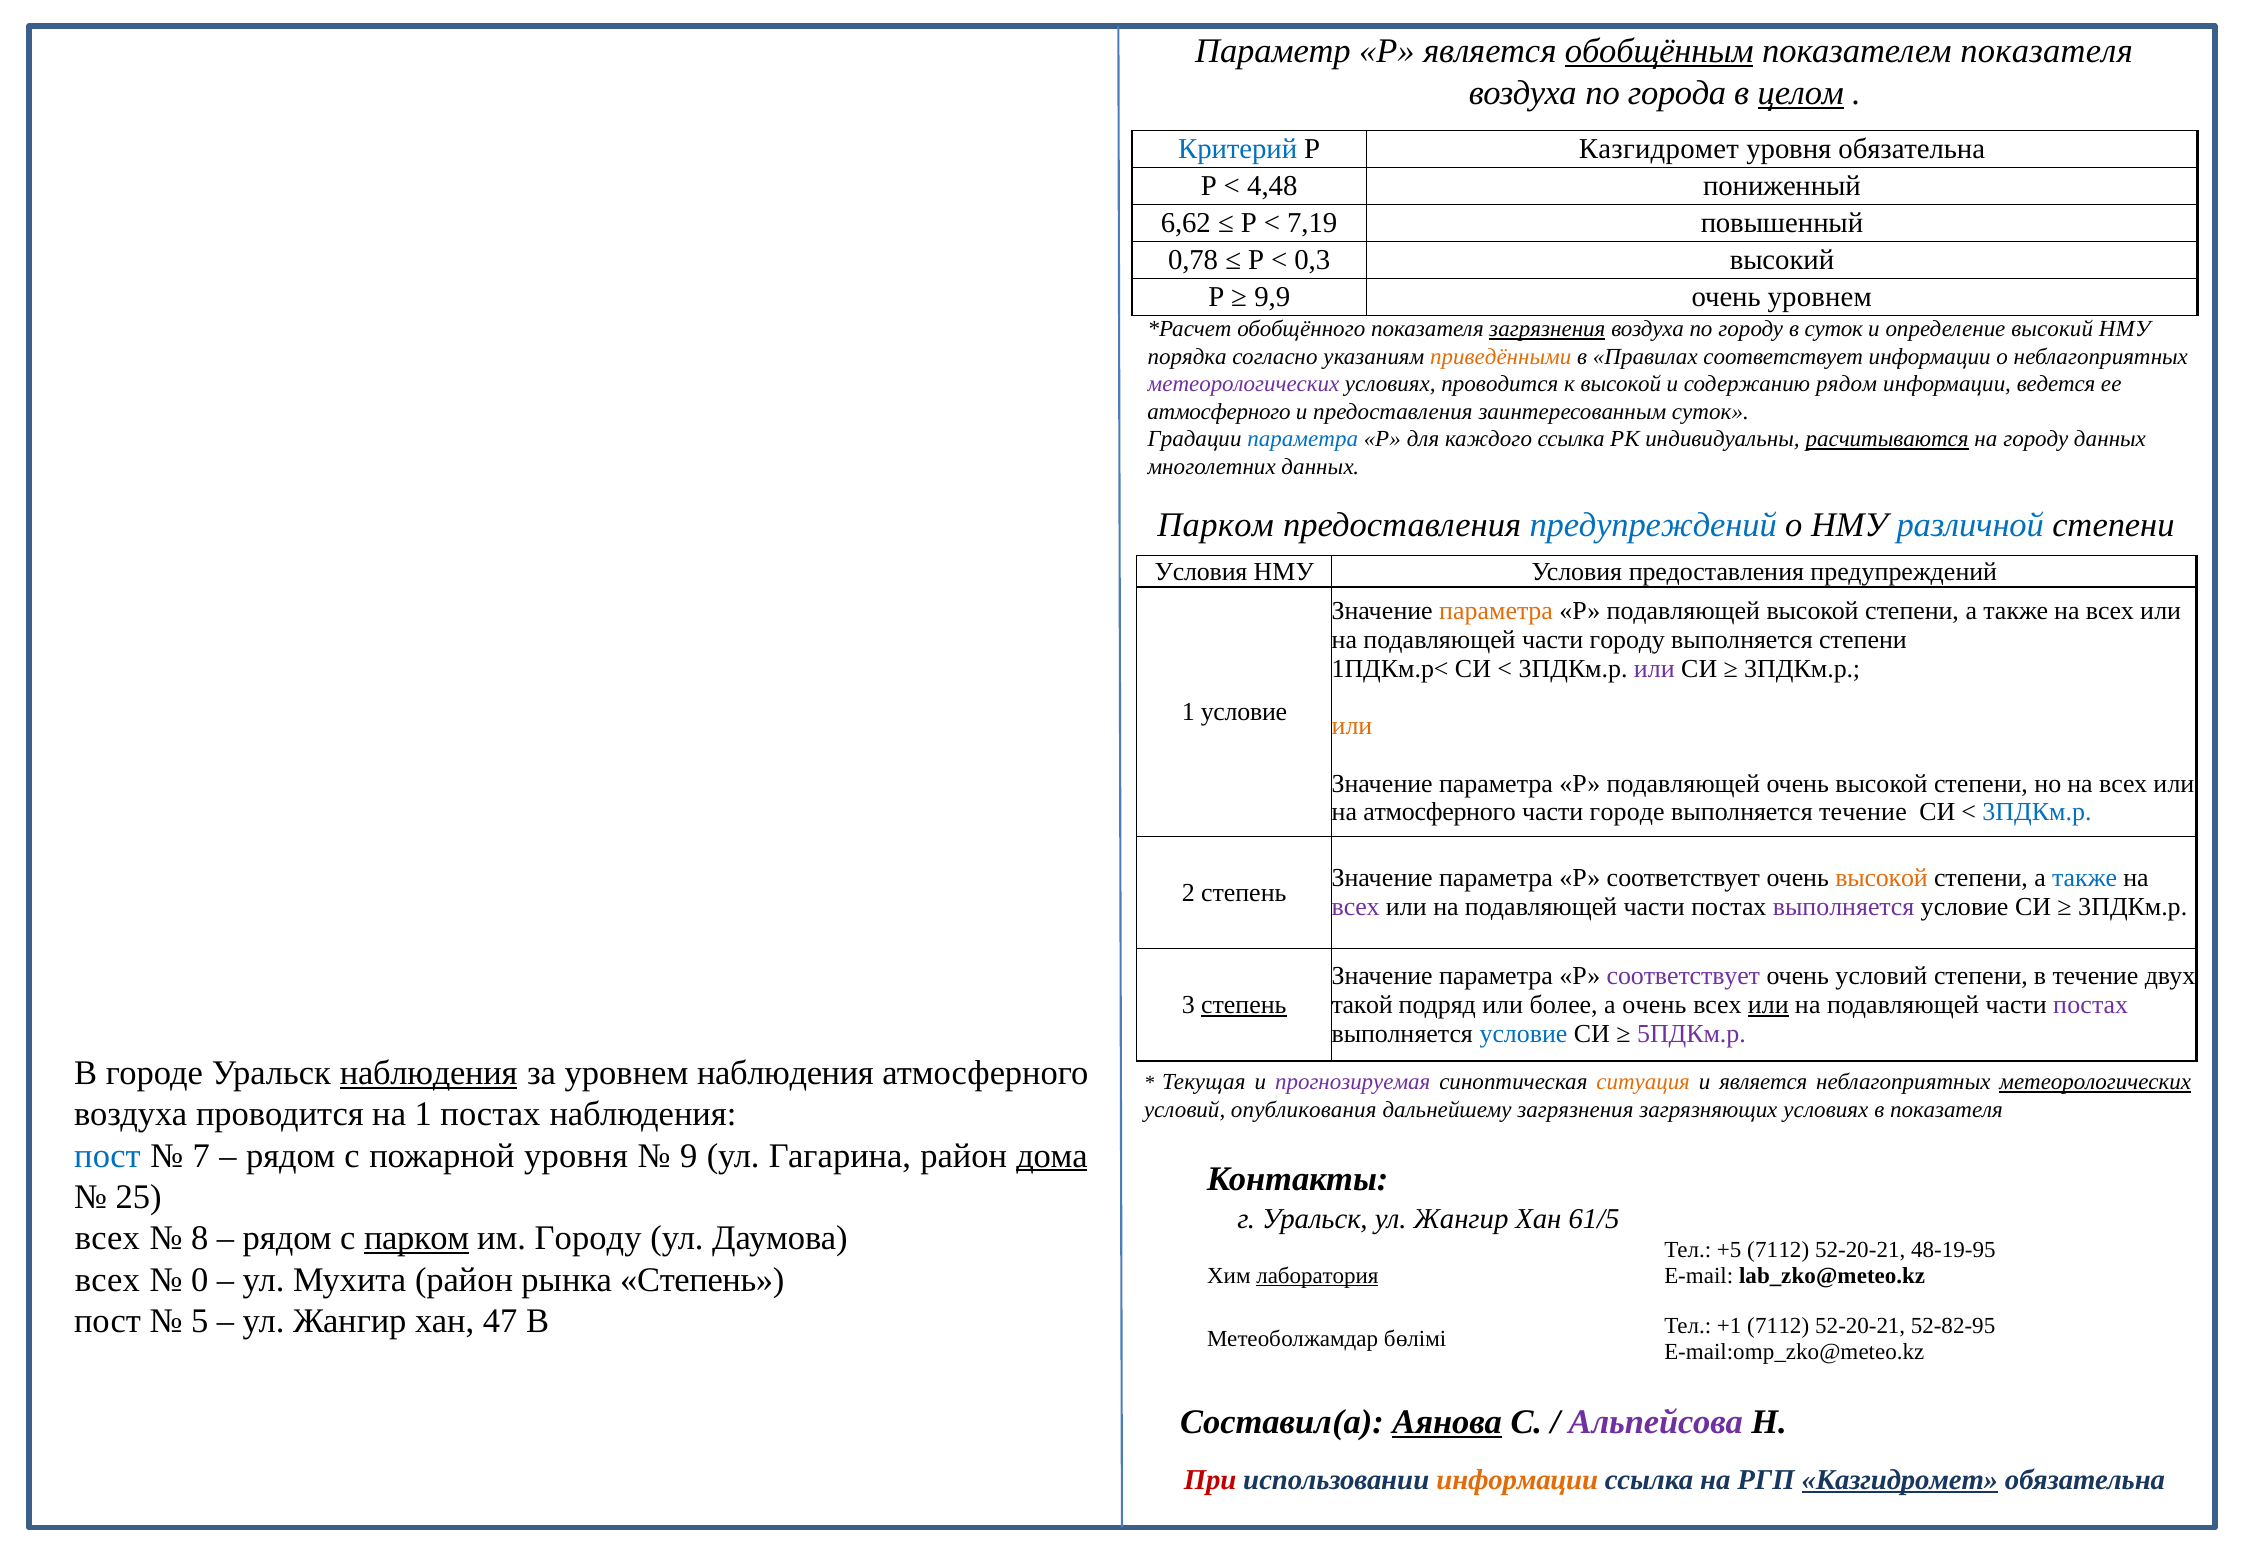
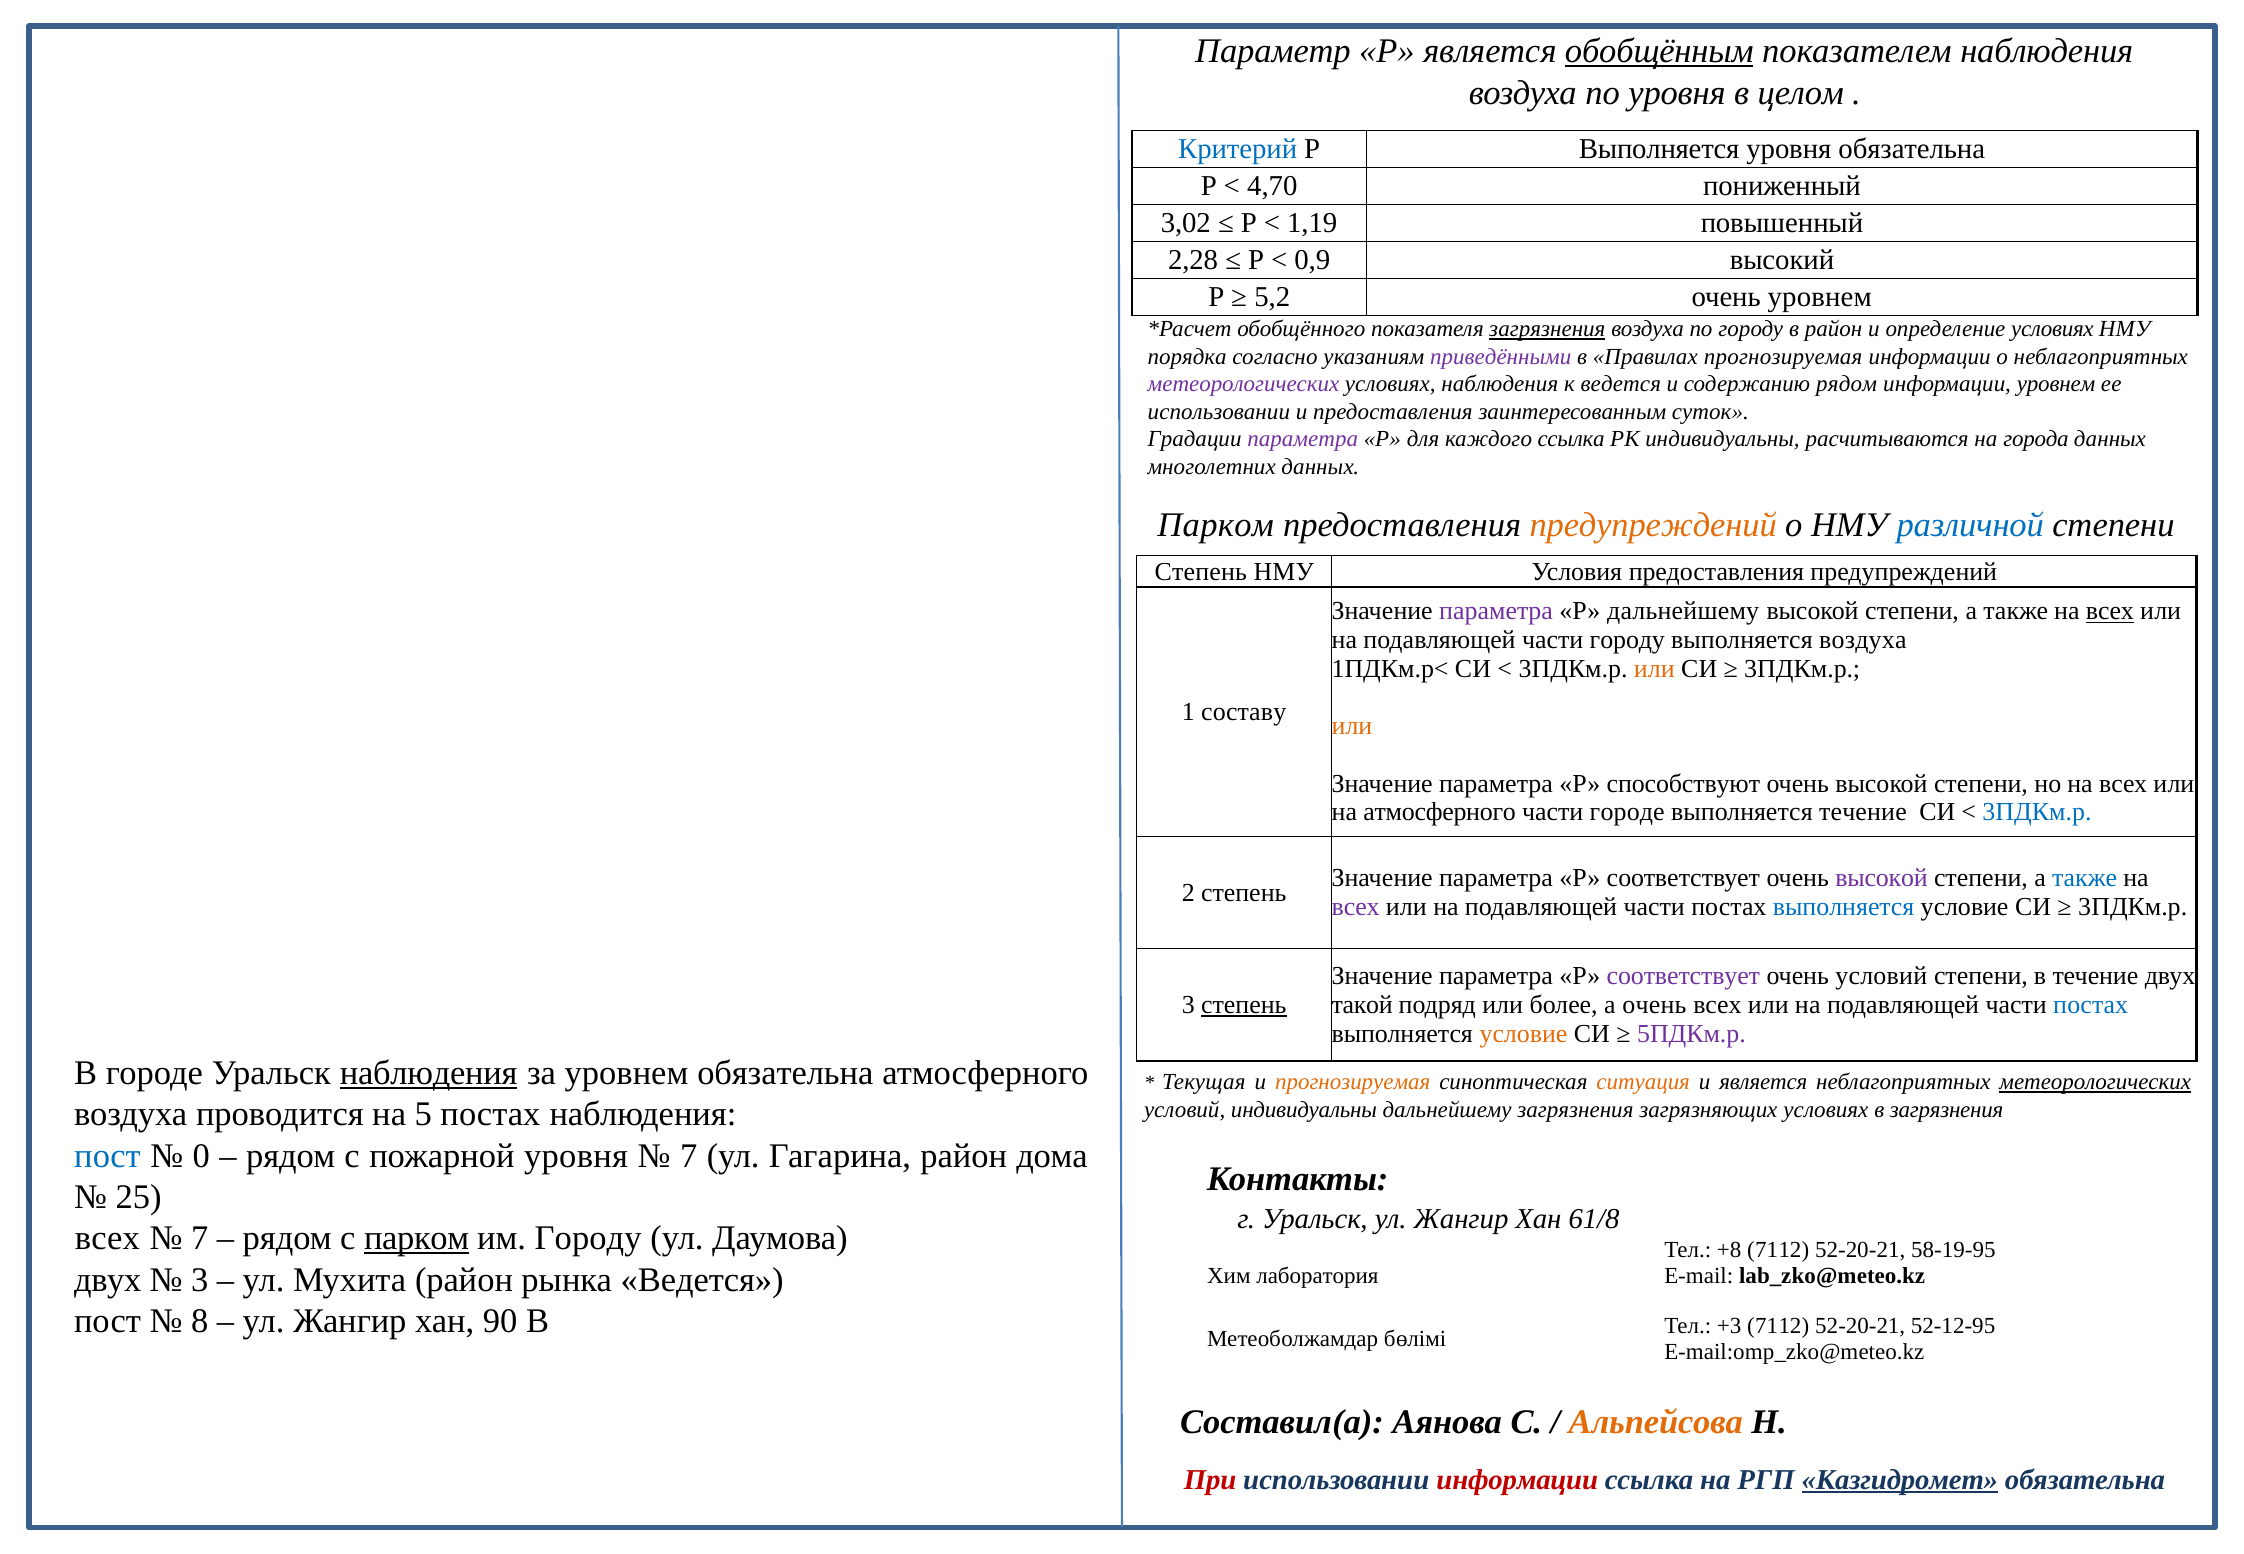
показателем показателя: показателя -> наблюдения (2047, 51)
по города: города -> уровня (1677, 93)
целом underline: present -> none (1801, 93)
Р Казгидромет: Казгидромет -> Выполняется (1659, 149)
4,48: 4,48 -> 4,70 (1272, 186)
6,62: 6,62 -> 3,02 (1186, 223)
7,19: 7,19 -> 1,19 (1312, 223)
0,78: 0,78 -> 2,28 (1193, 260)
0,3: 0,3 -> 0,9 (1312, 260)
9,9: 9,9 -> 5,2 (1272, 297)
в суток: суток -> район (1834, 329)
определение высокий: высокий -> условиях (2052, 329)
приведёнными colour: orange -> purple (1501, 356)
Правилах соответствует: соответствует -> прогнозируемая (1783, 356)
условиях проводится: проводится -> наблюдения (1500, 384)
к высокой: высокой -> ведется (1621, 384)
информации ведется: ведется -> уровнем (2056, 384)
атмосферного: атмосферного -> использовании (1219, 412)
параметра colour: blue -> purple (1303, 439)
расчитываются underline: present -> none (1887, 439)
на городу: городу -> города (2036, 439)
предупреждений colour: blue -> orange (1653, 525)
Условия: Условия -> Степень (1201, 571)
параметра colour: orange -> purple (1496, 611)
подавляющей: подавляющей -> дальнейшему (1683, 611)
всех underline: none -> present (2110, 611)
выполняется степени: степени -> воздуха (1863, 640)
или colour: purple -> orange (1654, 669)
1 условие: условие -> составу (1244, 712)
подавляющей: подавляющей -> способствуют (1683, 783)
высокой colour: orange -> purple (1881, 878)
выполняется colour: purple -> blue (1844, 907)
или underline: present -> none (1768, 1005)
постах colour: purple -> blue (2091, 1005)
условие colour: blue -> orange (1524, 1033)
уровнем наблюдения: наблюдения -> обязательна (785, 1072)
прогнозируемая colour: purple -> orange (1353, 1082)
на 1: 1 -> 5 (423, 1114)
условий опубликования: опубликования -> индивидуальны (1304, 1109)
в показателя: показателя -> загрязнения (1947, 1109)
7: 7 -> 0 (201, 1155)
9: 9 -> 7 (689, 1155)
дома underline: present -> none (1052, 1155)
61/5: 61/5 -> 61/8 (1594, 1218)
8: 8 -> 7 (200, 1238)
+5: +5 -> +8 (1729, 1250)
48-19-95: 48-19-95 -> 58-19-95 (1953, 1250)
всех: всех -> двух (108, 1280)
0: 0 -> 3 (200, 1280)
рынка Степень: Степень -> Ведется (702, 1280)
лаборатория underline: present -> none (1317, 1275)
5: 5 -> 8 (200, 1321)
47: 47 -> 90 (500, 1321)
+1: +1 -> +3 (1729, 1326)
52-82-95: 52-82-95 -> 52-12-95 (1953, 1326)
Аянова underline: present -> none (1447, 1422)
Альпейсова colour: purple -> orange (1656, 1422)
информации colour: orange -> red (1517, 1479)
